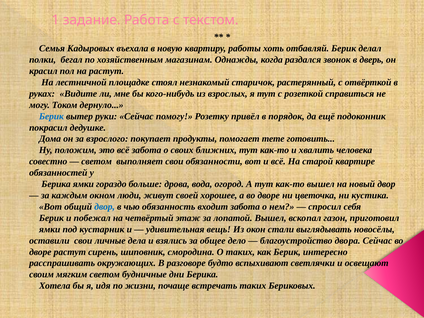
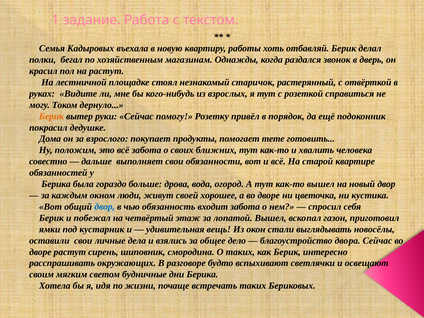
Берик colour: blue -> orange (51, 116)
светом: светом -> дальше (97, 161)
Берика ямки: ямки -> была (83, 184)
